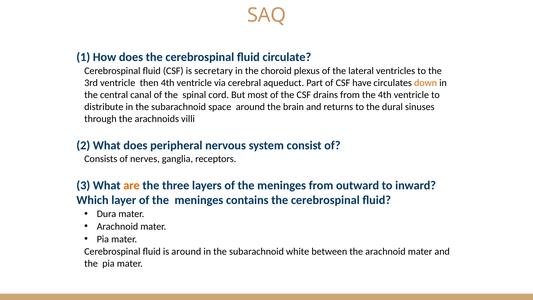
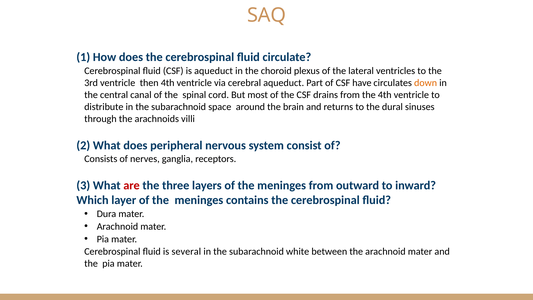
is secretary: secretary -> aqueduct (214, 71)
are colour: orange -> red (132, 186)
is around: around -> several (186, 252)
